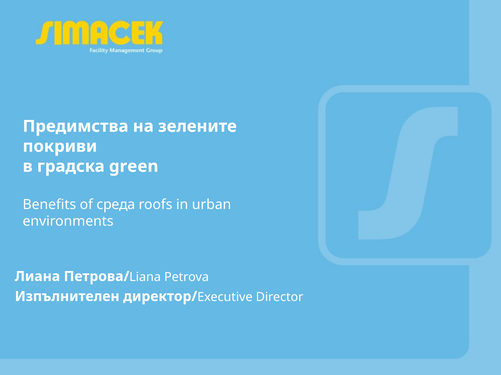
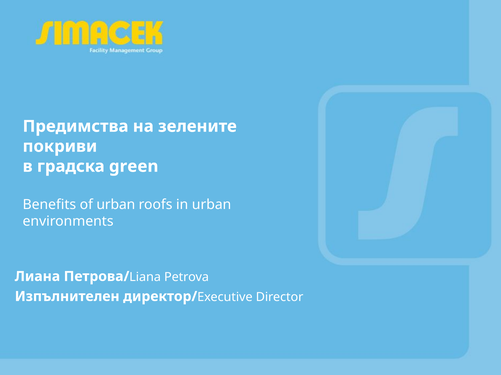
of среда: среда -> urban (116, 205)
